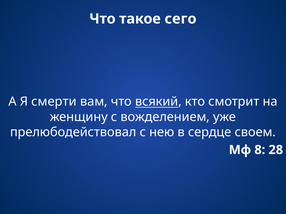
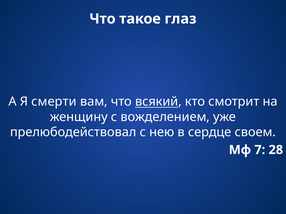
сего: сего -> глаз (180, 19)
8: 8 -> 7 (260, 150)
